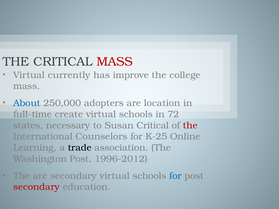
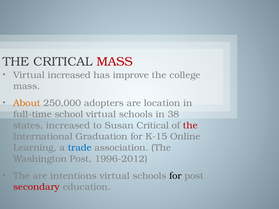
Virtual currently: currently -> increased (69, 75)
About colour: blue -> orange (27, 103)
create: create -> school (69, 114)
72: 72 -> 38 (173, 114)
states necessary: necessary -> increased (68, 126)
Counselors: Counselors -> Graduation (102, 137)
K-25: K-25 -> K-15 (156, 137)
trade colour: black -> blue (80, 148)
are secondary: secondary -> intentions (73, 176)
for colour: blue -> black (175, 176)
